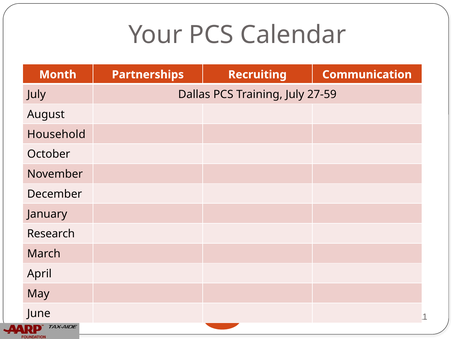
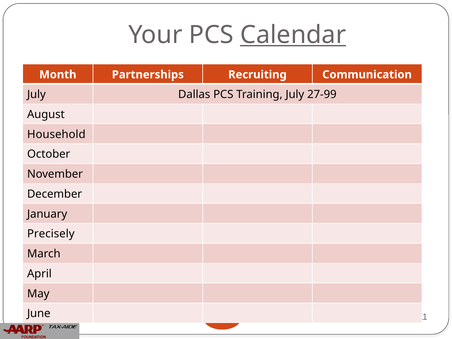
Calendar underline: none -> present (293, 35)
27-59: 27-59 -> 27-99 (322, 95)
Research: Research -> Precisely (51, 234)
